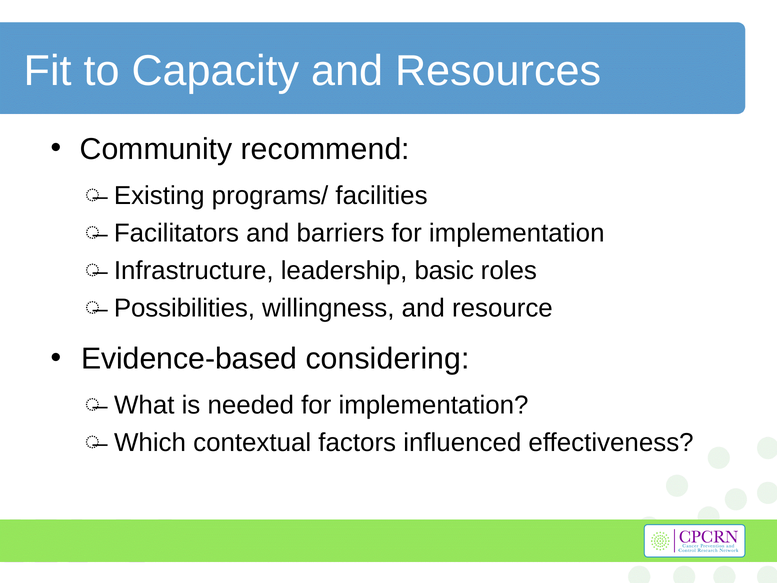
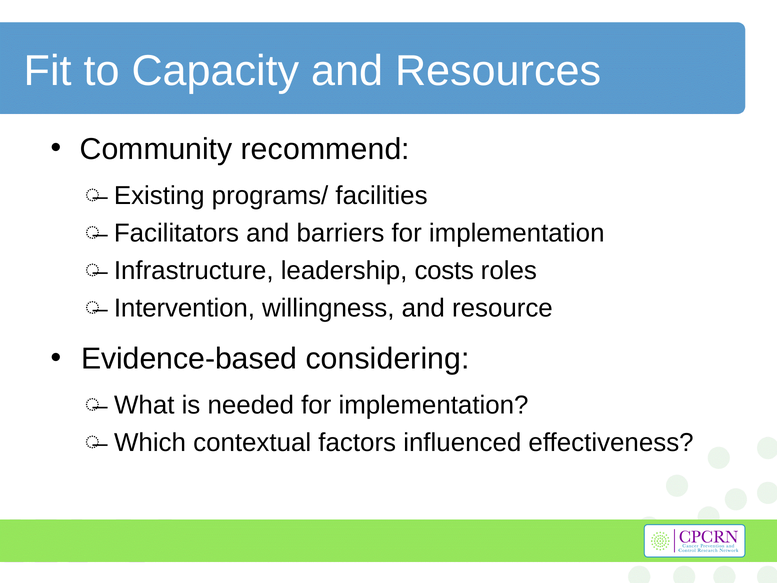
basic: basic -> costs (444, 271)
Possibilities: Possibilities -> Intervention (184, 308)
